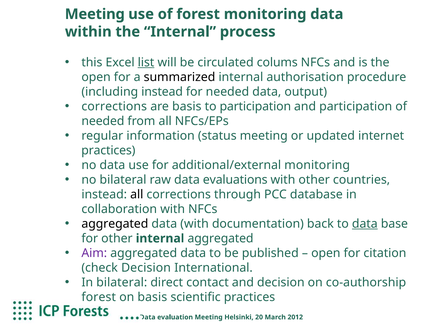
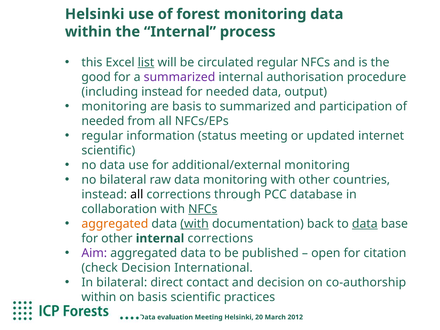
Meeting: Meeting -> Helsinki (95, 14)
circulated colums: colums -> regular (277, 62)
open: open -> good (96, 77)
summarized colour: black -> purple (180, 77)
corrections: corrections -> monitoring (114, 106)
to participation: participation -> summarized (255, 106)
practices: practices -> scientific (108, 150)
data evaluations: evaluations -> monitoring (235, 180)
NFCs underline: none -> present (203, 209)
aggregated colour: black -> orange (115, 224)
with underline: none -> present (195, 224)
internal aggregated: aggregated -> corrections (220, 238)
forest: forest -> within (99, 297)
